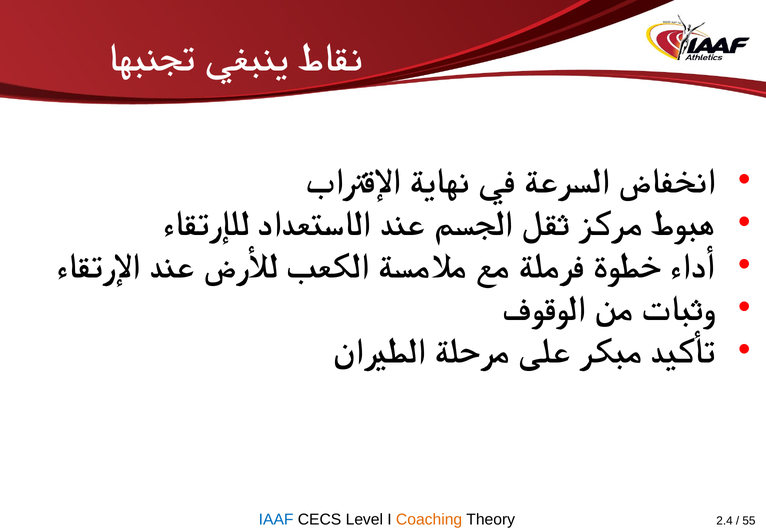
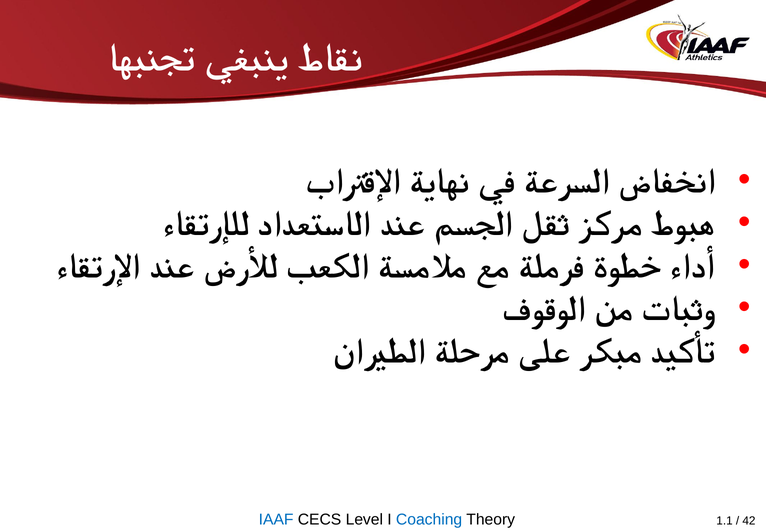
Coaching colour: orange -> blue (429, 519)
2.4: 2.4 -> 1.1 (725, 520)
55: 55 -> 42 (749, 520)
